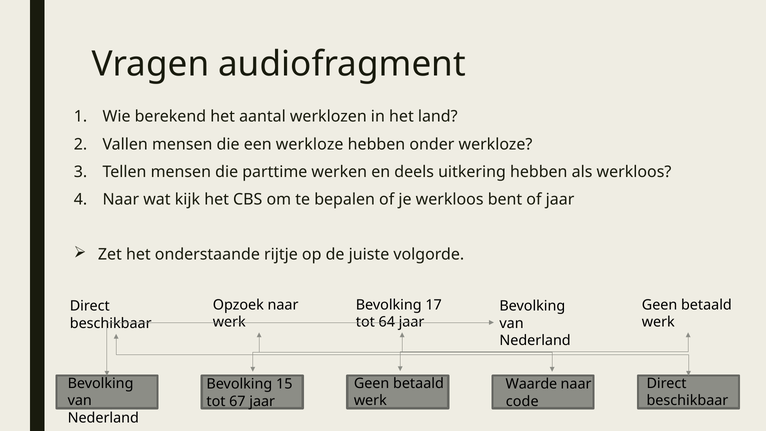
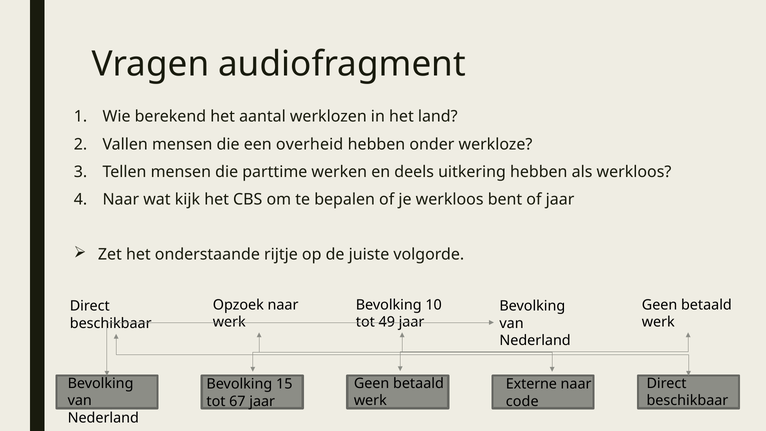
een werkloze: werkloze -> overheid (310, 144)
17: 17 -> 10 (434, 305)
64: 64 -> 49 (387, 322)
Waarde: Waarde -> Externe (531, 384)
